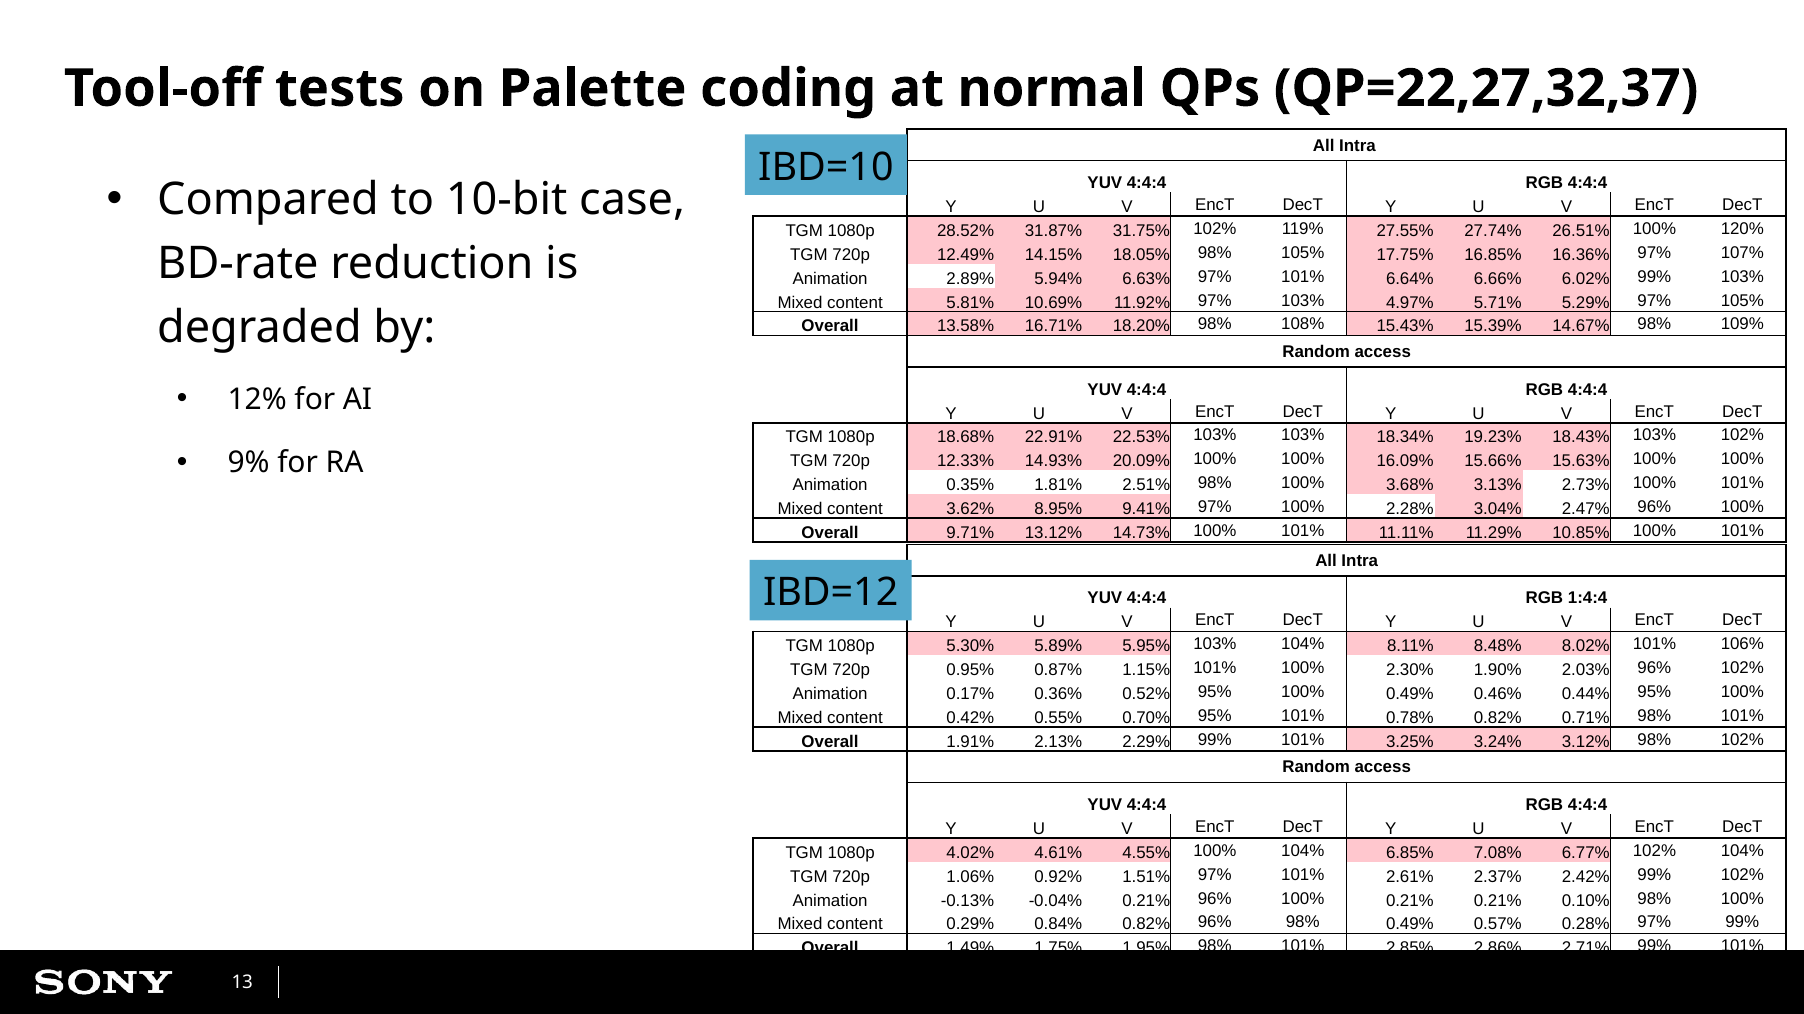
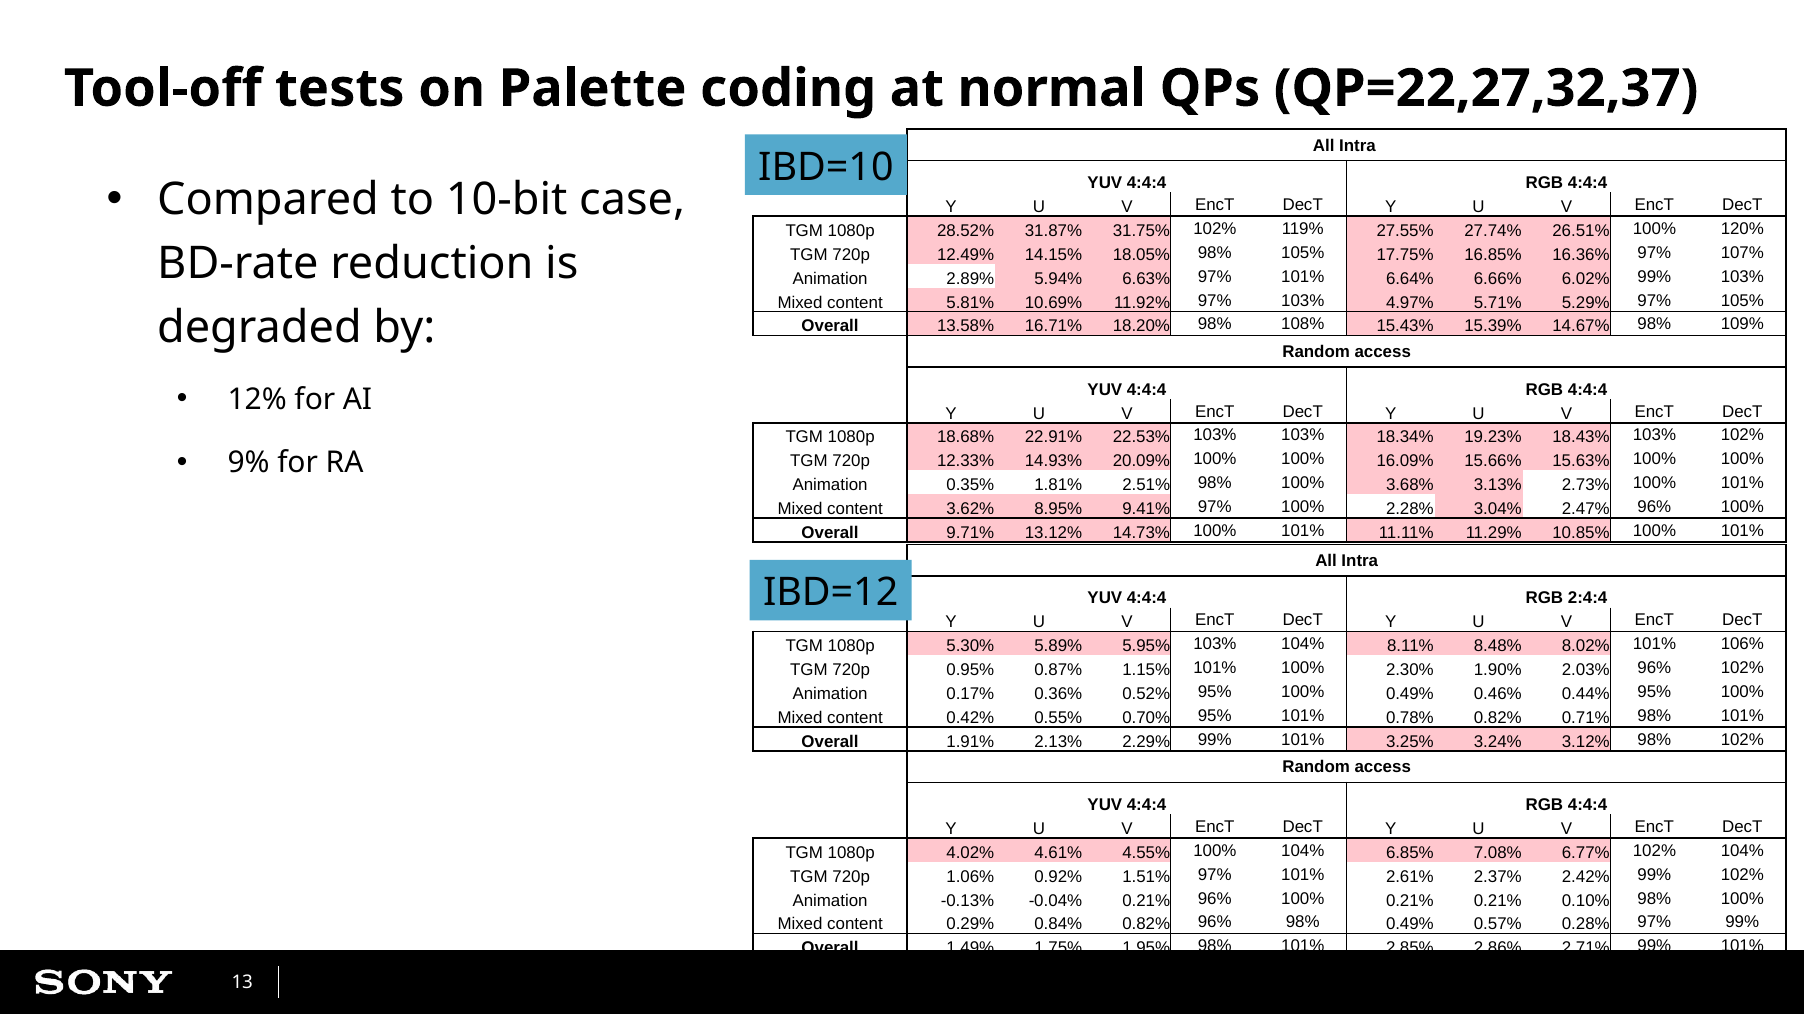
1:4:4: 1:4:4 -> 2:4:4 (1588, 598)
